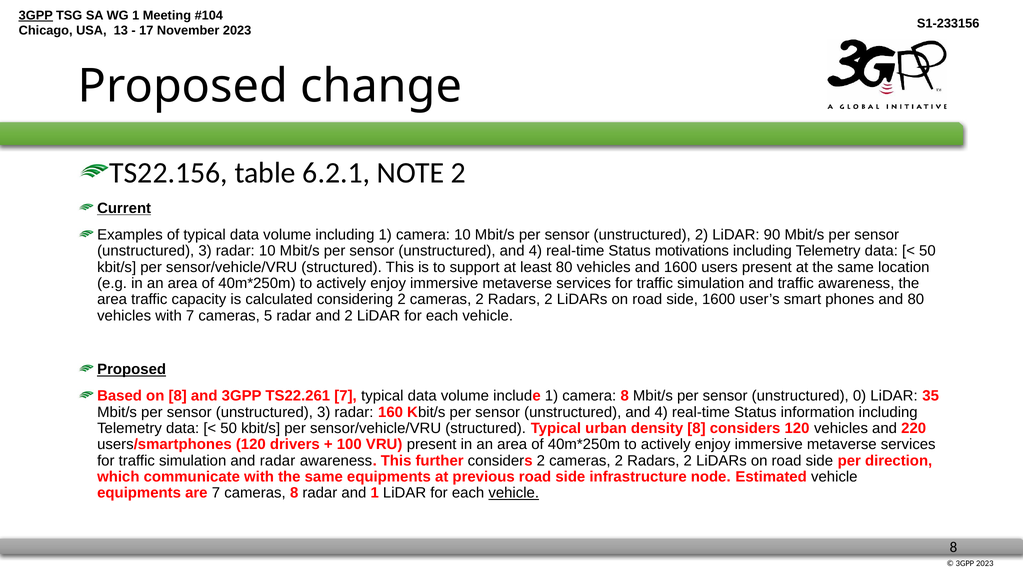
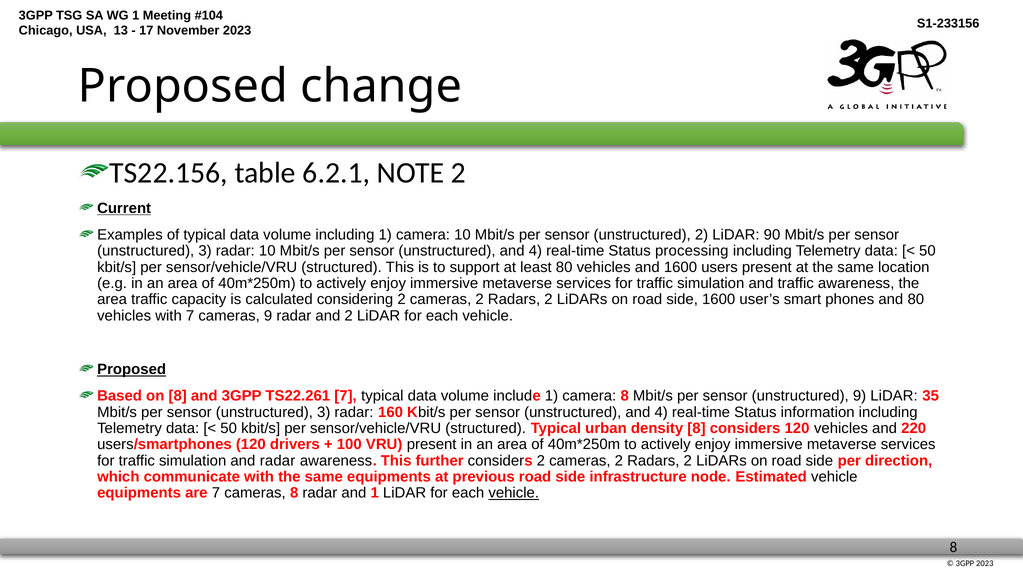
3GPP underline: present -> none (36, 15)
motivations: motivations -> processing (692, 251)
cameras 5: 5 -> 9 (268, 315)
unstructured 0: 0 -> 9 (860, 396)
